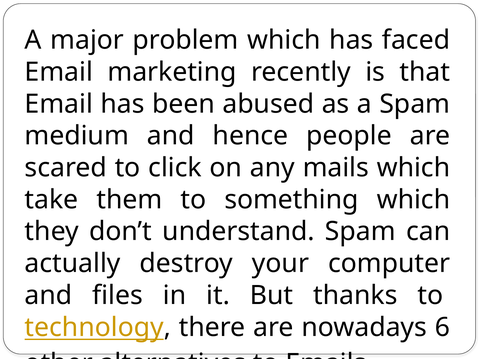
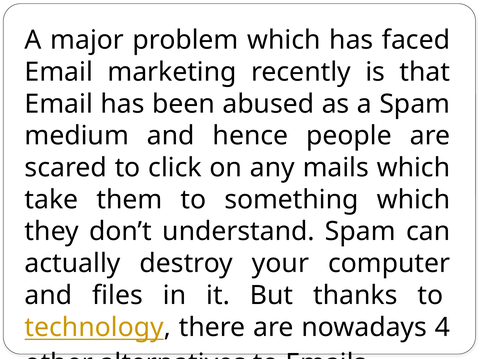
6: 6 -> 4 (442, 327)
